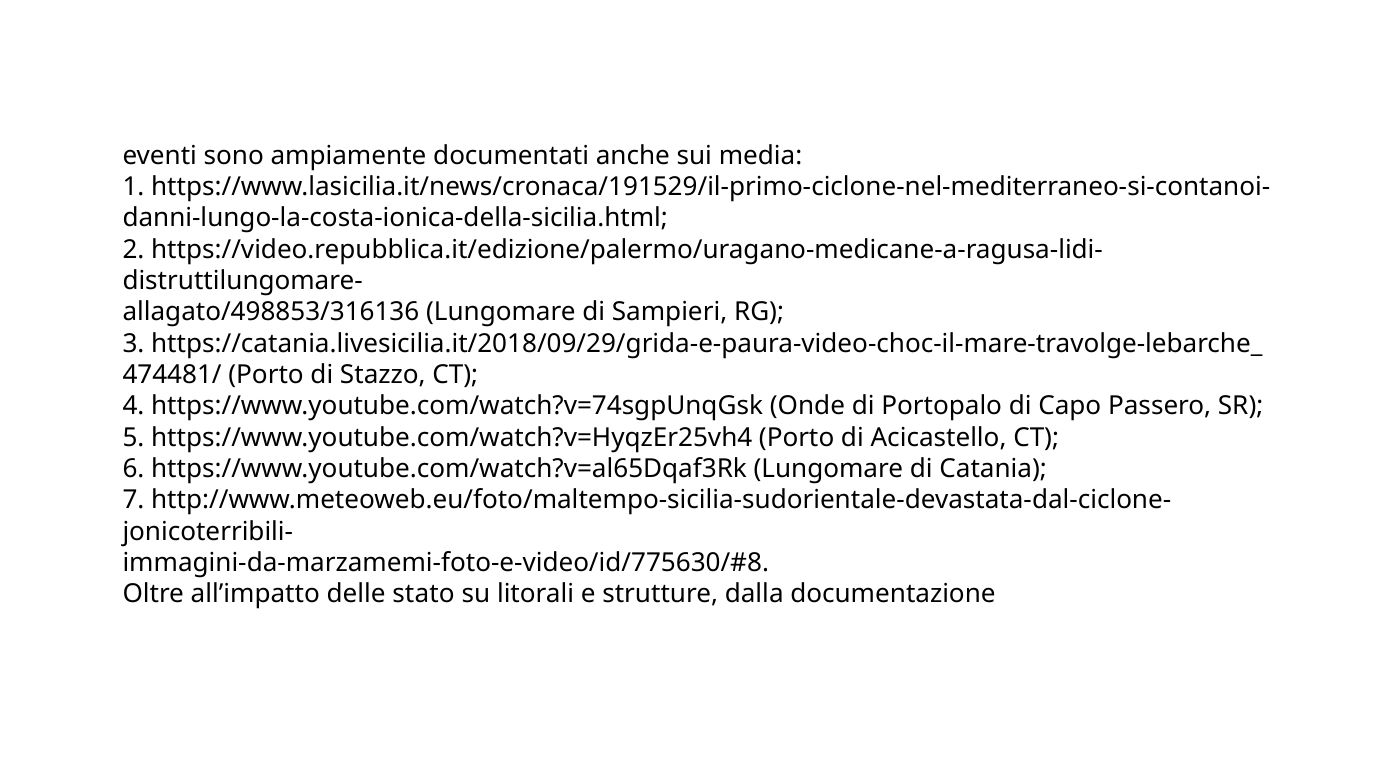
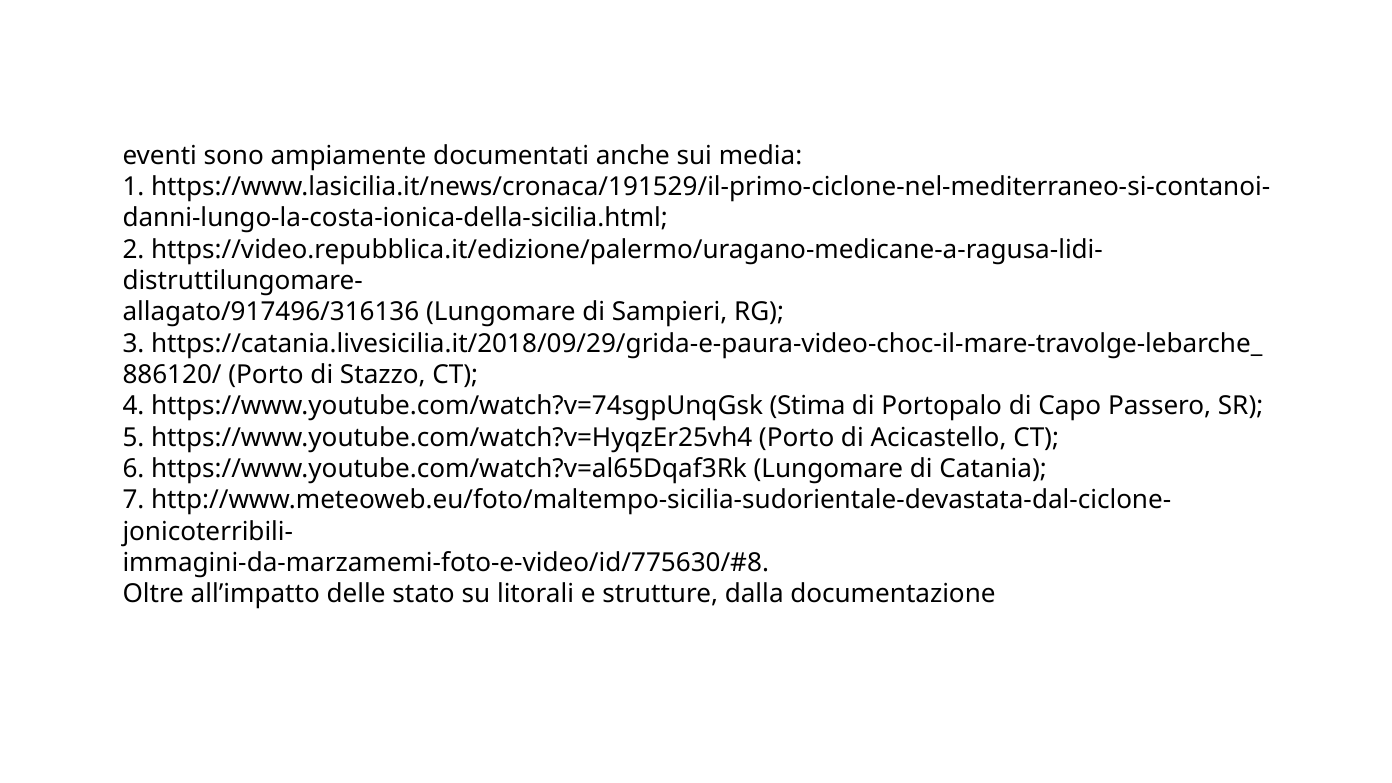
allagato/498853/316136: allagato/498853/316136 -> allagato/917496/316136 (271, 312)
474481/: 474481/ -> 886120/ (172, 375)
Onde: Onde -> Stima (808, 406)
